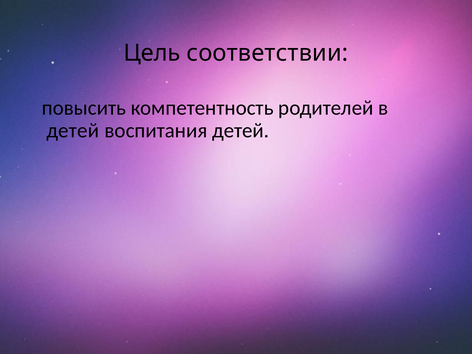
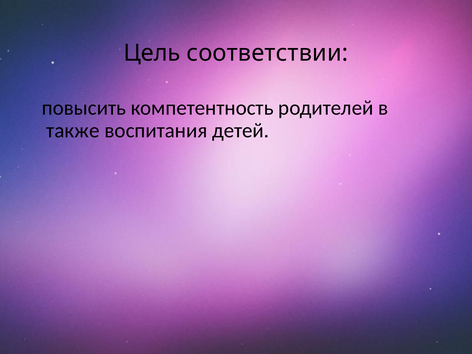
детей: детей -> также (73, 130)
